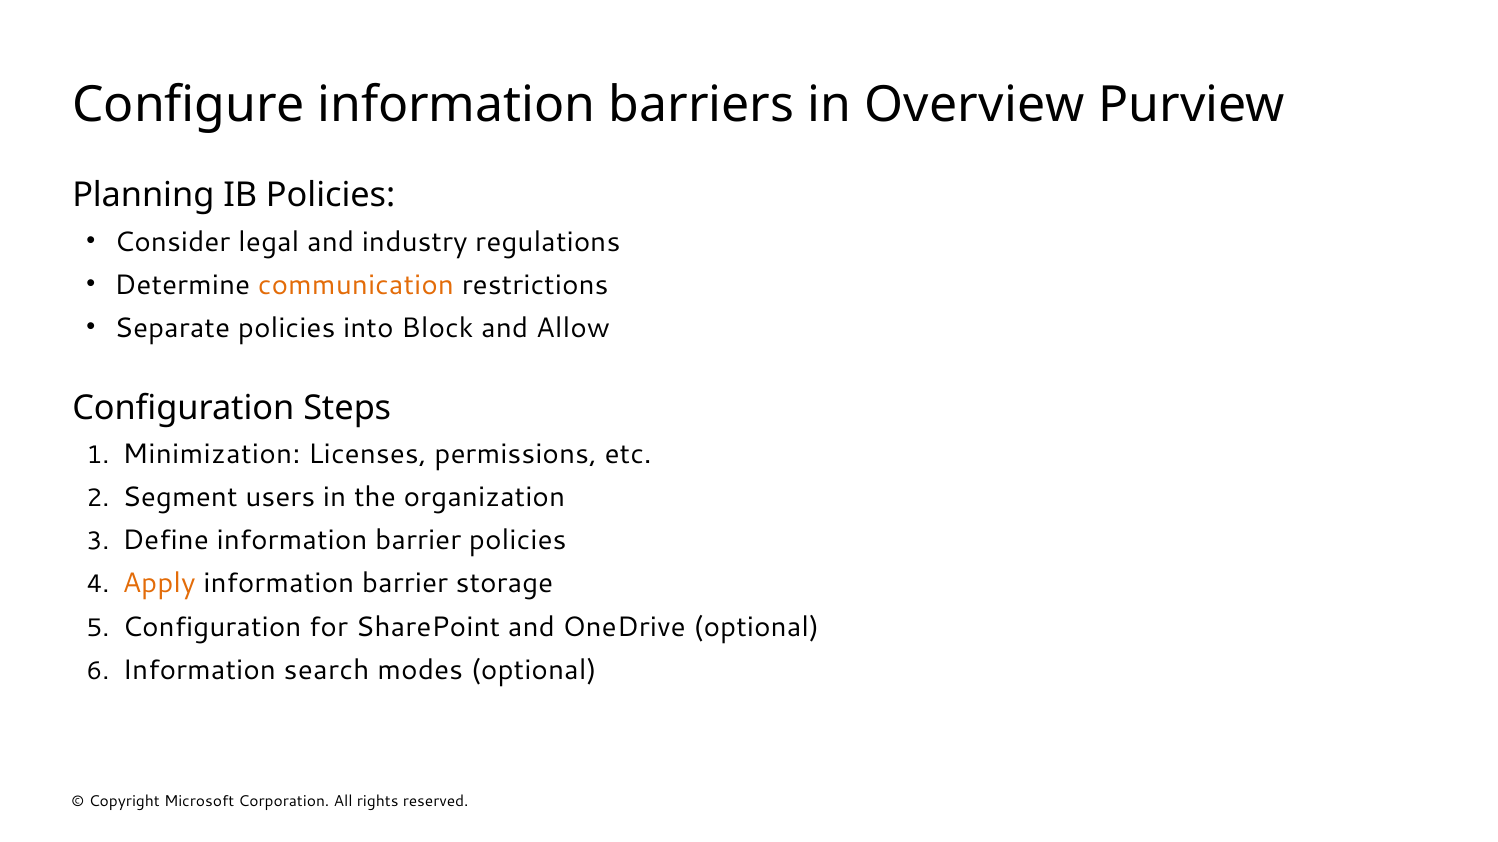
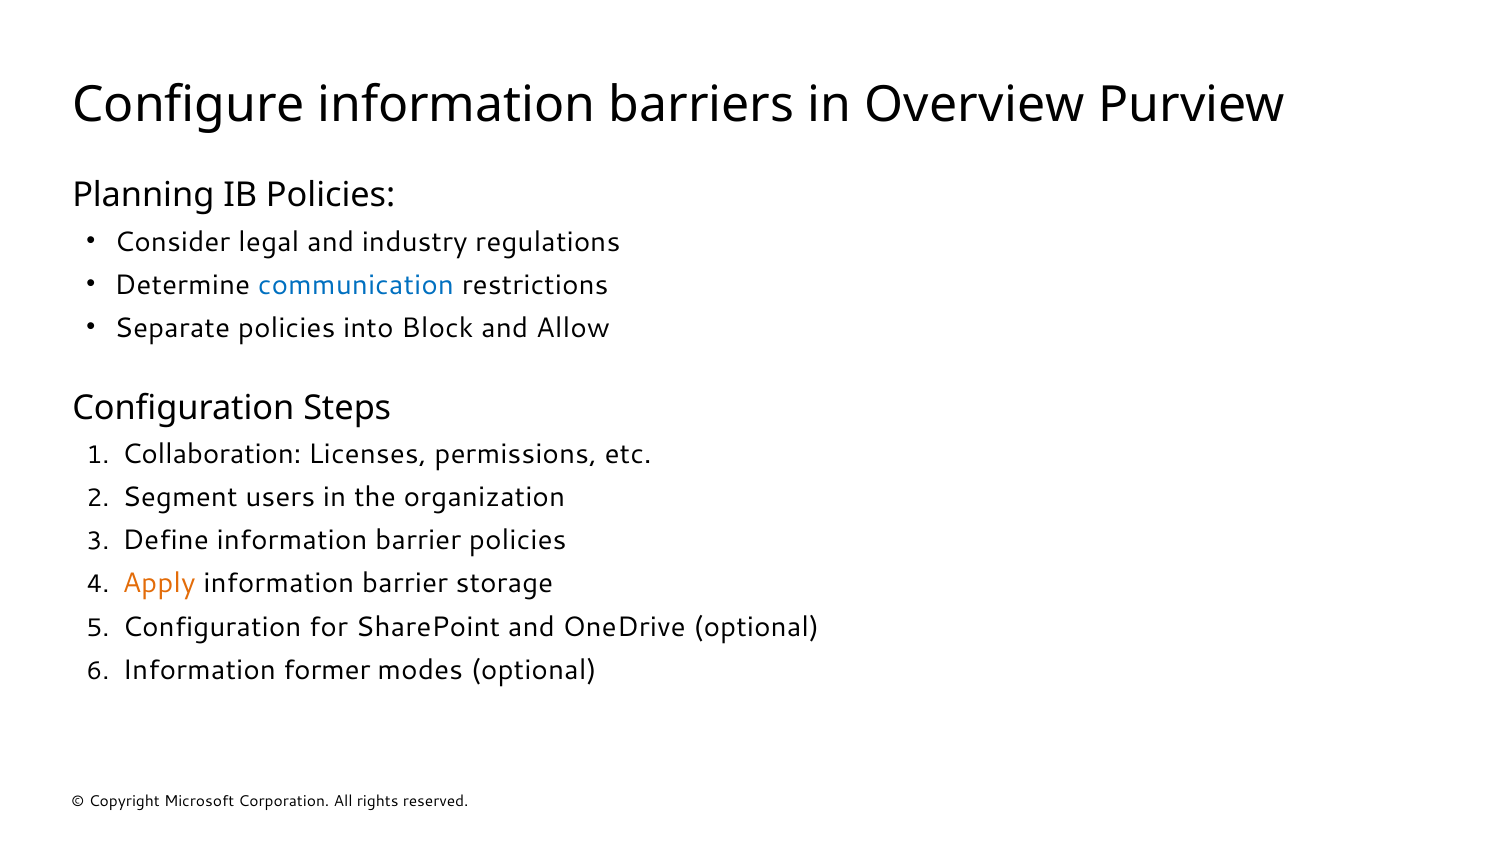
communication colour: orange -> blue (356, 285)
Minimization: Minimization -> Collaboration (212, 455)
search: search -> former (327, 670)
